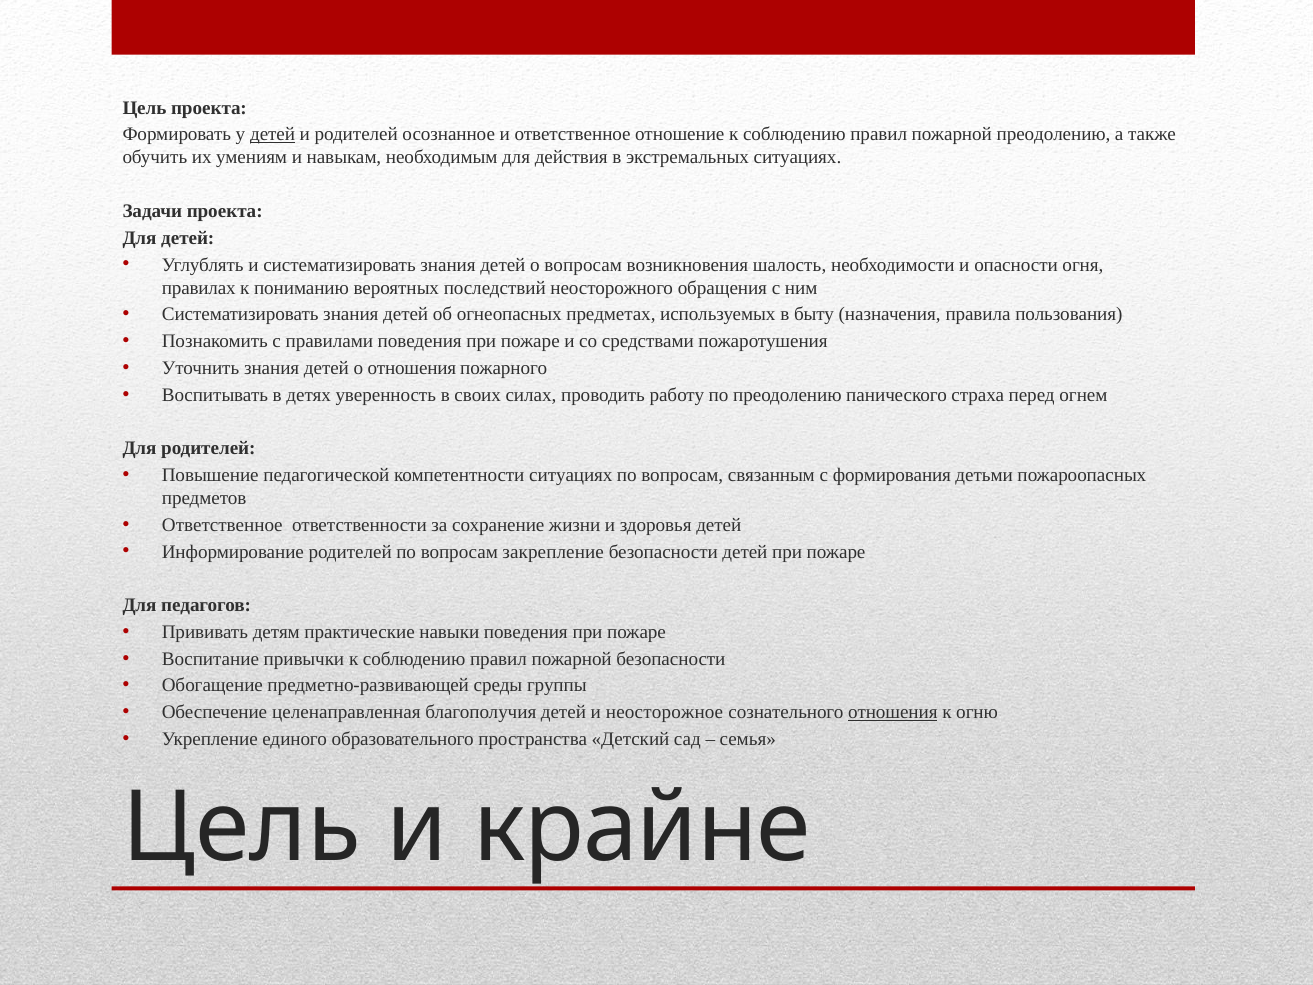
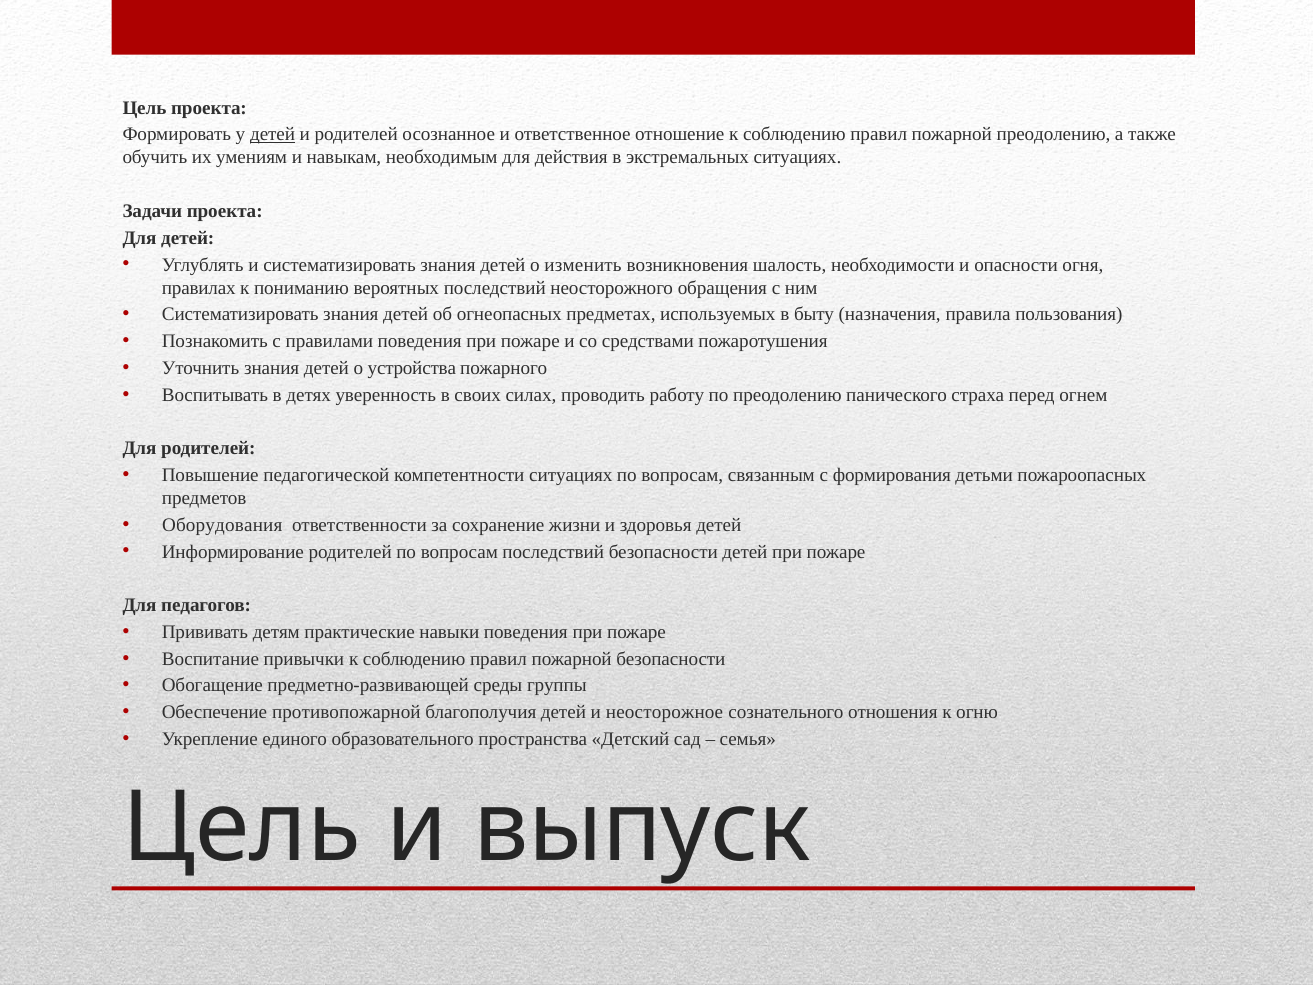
о вопросам: вопросам -> изменить (583, 265)
о отношения: отношения -> устройства (412, 368)
Ответственное: Ответственное -> Оборудования (222, 525)
вопросам закрепление: закрепление -> последствий (553, 552)
целенаправленная: целенаправленная -> противопожарной (346, 712)
отношения underline: present -> none (893, 712)
крайне: крайне -> выпуск (642, 827)
